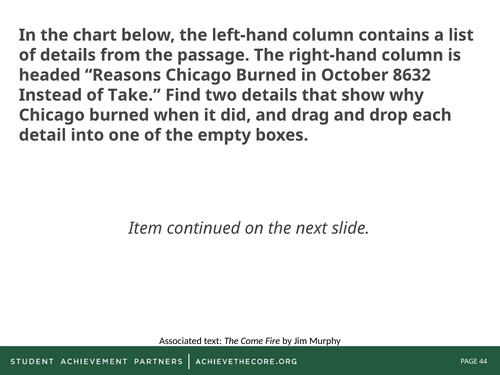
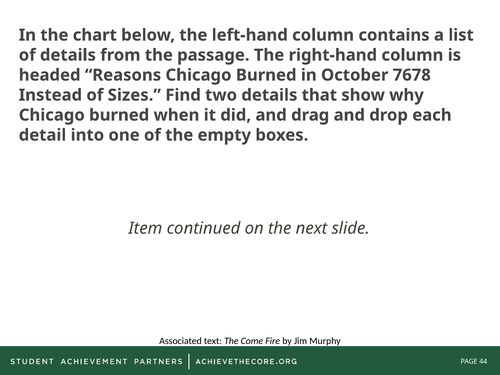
8632: 8632 -> 7678 (412, 75)
Take: Take -> Sizes (134, 95)
